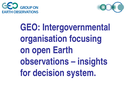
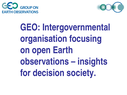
system: system -> society (81, 73)
